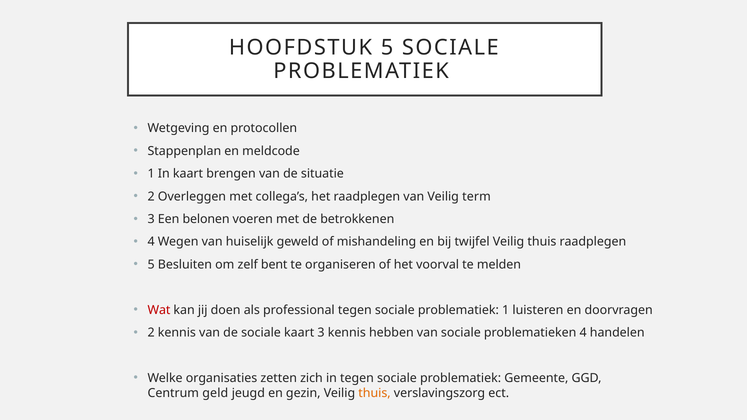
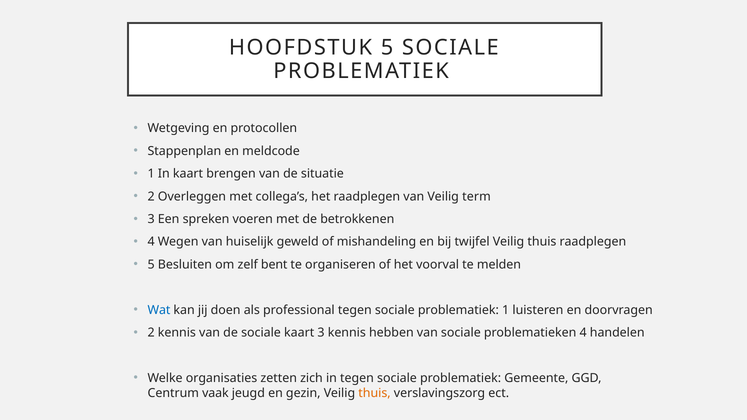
belonen: belonen -> spreken (206, 219)
Wat colour: red -> blue (159, 310)
geld: geld -> vaak (215, 393)
